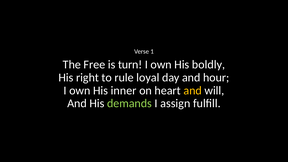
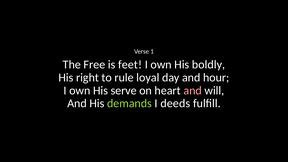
turn: turn -> feet (130, 65)
inner: inner -> serve (124, 90)
and colour: yellow -> pink (193, 90)
assign: assign -> deeds (175, 103)
